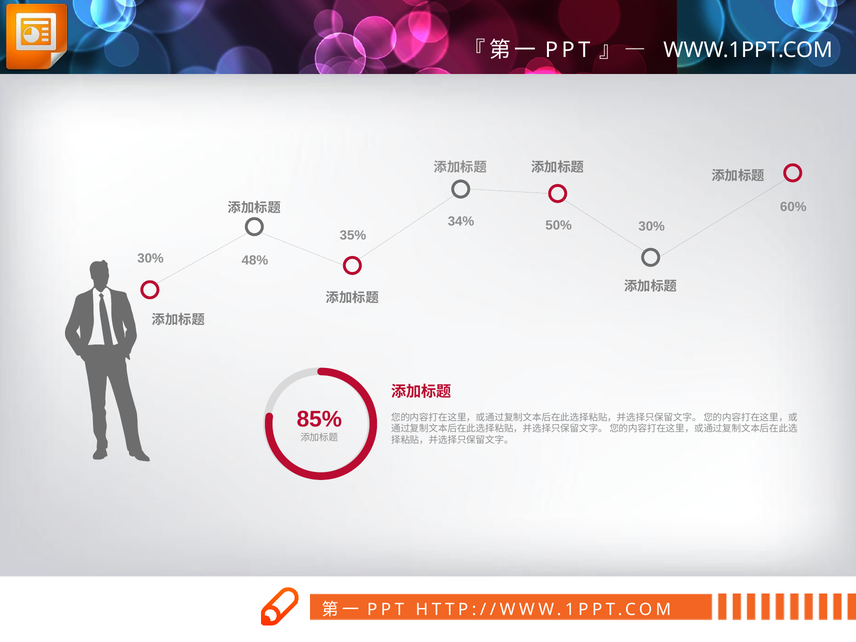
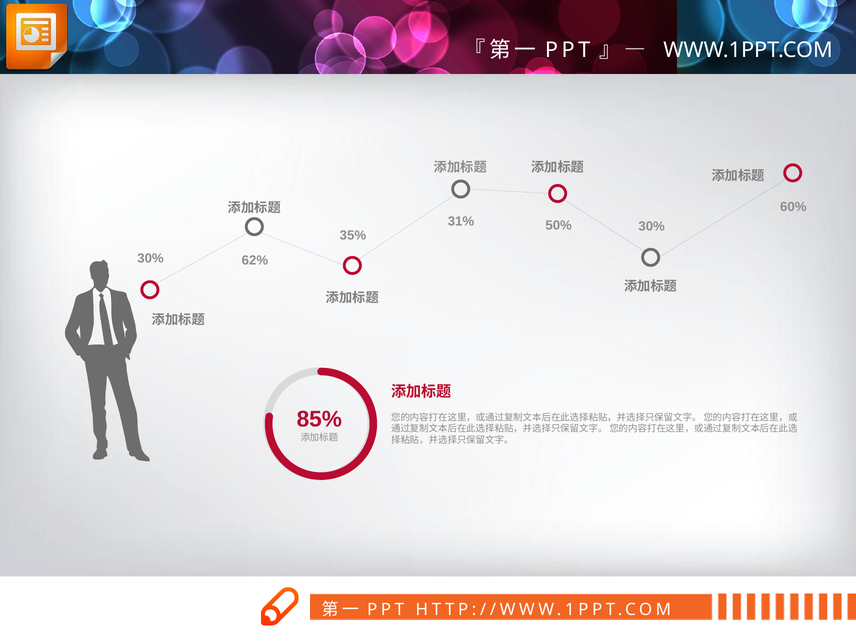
34%: 34% -> 31% (461, 222)
48%: 48% -> 62% (255, 260)
